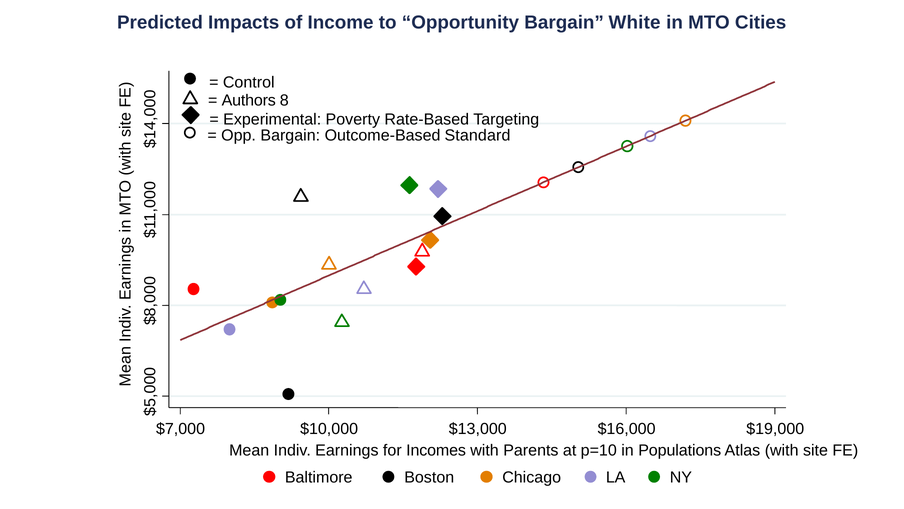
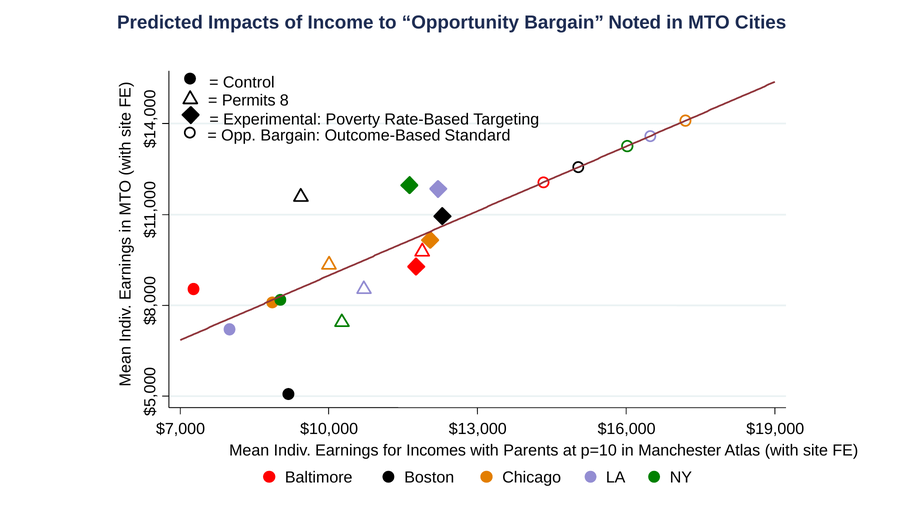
White: White -> Noted (635, 23)
Authors: Authors -> Permits (249, 101)
Populations: Populations -> Manchester (680, 450)
